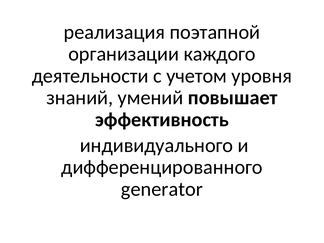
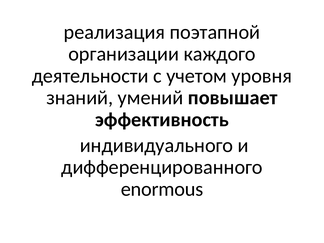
generator: generator -> enormous (162, 189)
